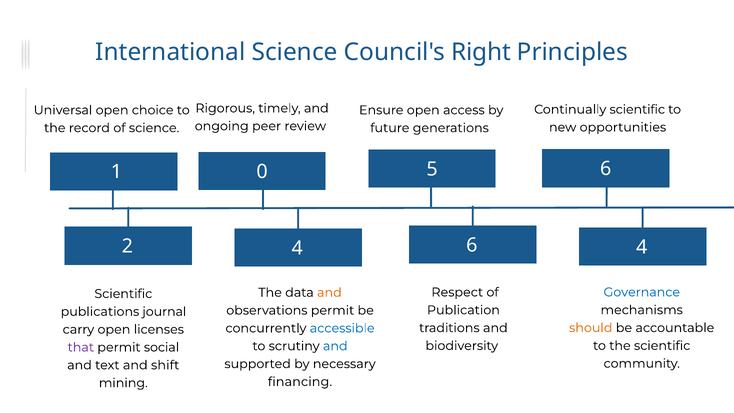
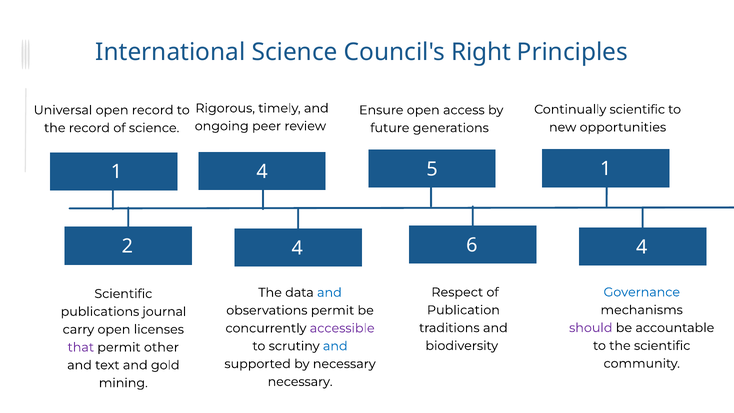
open choice: choice -> record (153, 110)
5 6: 6 -> 1 (606, 169)
1 0: 0 -> 4 (262, 172)
and colour: orange -> blue (329, 292)
should colour: orange -> purple (591, 328)
accessible colour: blue -> purple (342, 328)
social: social -> other (161, 347)
shift: shift -> gold (165, 365)
financing: financing -> necessary (300, 382)
